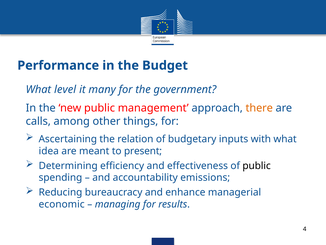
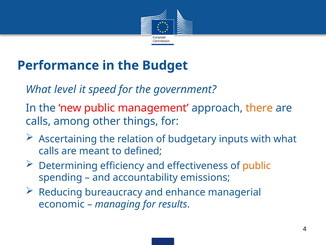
many: many -> speed (102, 89)
idea: idea -> calls (49, 151)
present: present -> defined (143, 151)
public colour: black -> orange (257, 165)
